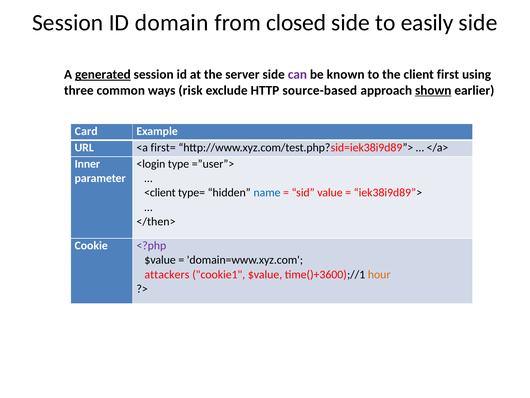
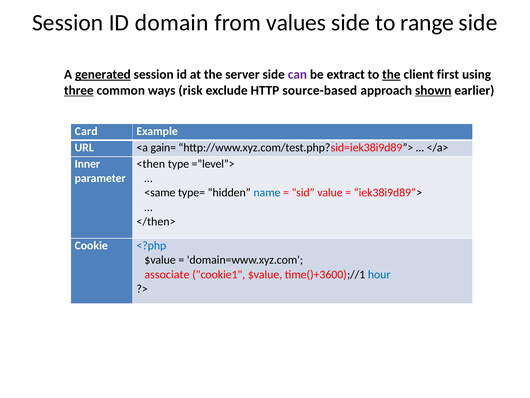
closed: closed -> values (296, 23)
easily: easily -> range (427, 23)
known: known -> extract (346, 74)
the underline: none -> present (391, 74)
three underline: none -> present (79, 90)
first=: first= -> gain= (163, 147)
<login: <login -> <then (151, 164)
=”user”>: =”user”> -> =”level”> (213, 164)
<client: <client -> <same (160, 192)
<?php colour: purple -> blue (151, 245)
attackers: attackers -> associate (167, 274)
hour colour: orange -> blue (379, 274)
